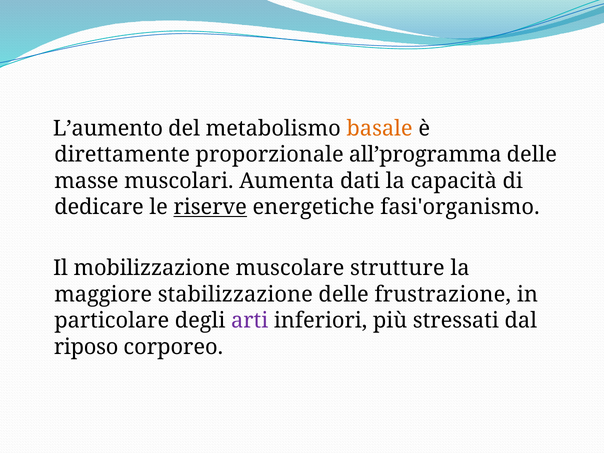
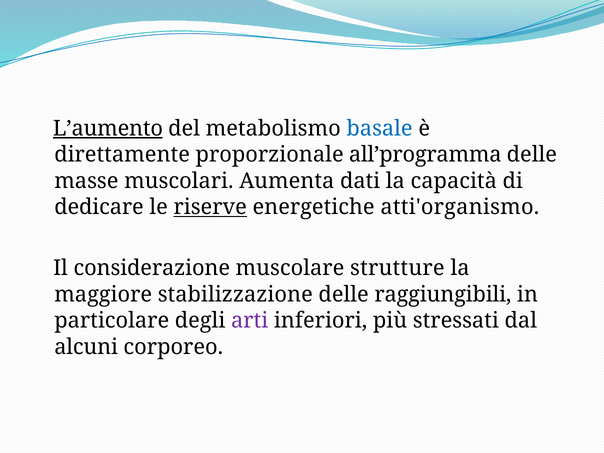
L’aumento underline: none -> present (108, 128)
basale colour: orange -> blue (380, 128)
fasi'organismo: fasi'organismo -> atti'organismo (460, 207)
mobilizzazione: mobilizzazione -> considerazione (152, 268)
frustrazione: frustrazione -> raggiungibili (443, 294)
riposo: riposo -> alcuni (86, 347)
